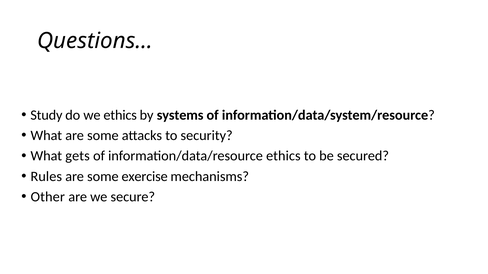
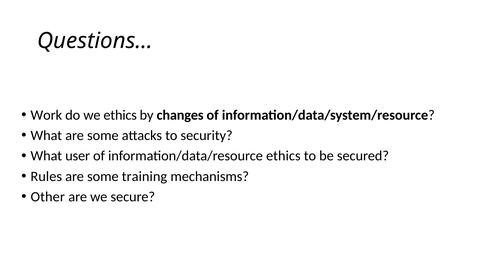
Study: Study -> Work (46, 115)
systems: systems -> changes (180, 115)
gets: gets -> user (78, 156)
exercise: exercise -> training (144, 177)
